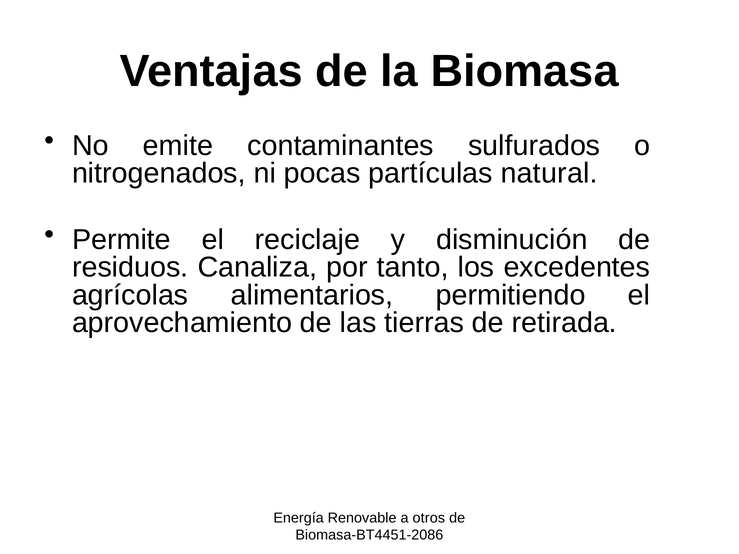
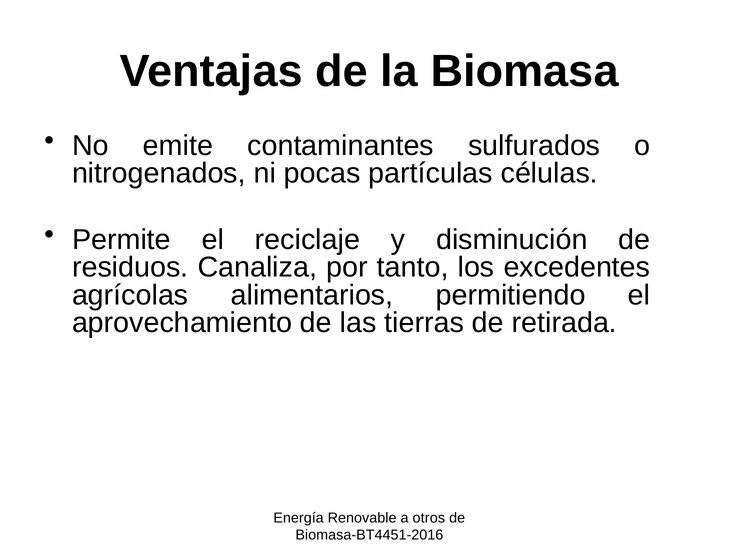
natural: natural -> células (549, 173)
Biomasa-BT4451-2086: Biomasa-BT4451-2086 -> Biomasa-BT4451-2016 (369, 535)
